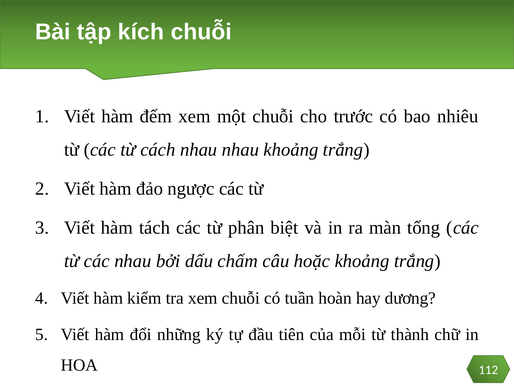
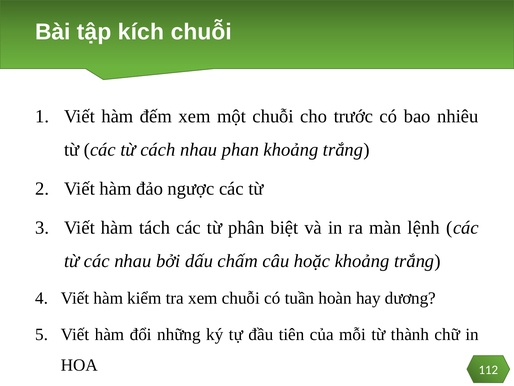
nhau nhau: nhau -> phan (240, 150)
tổng: tổng -> lệnh (424, 227)
